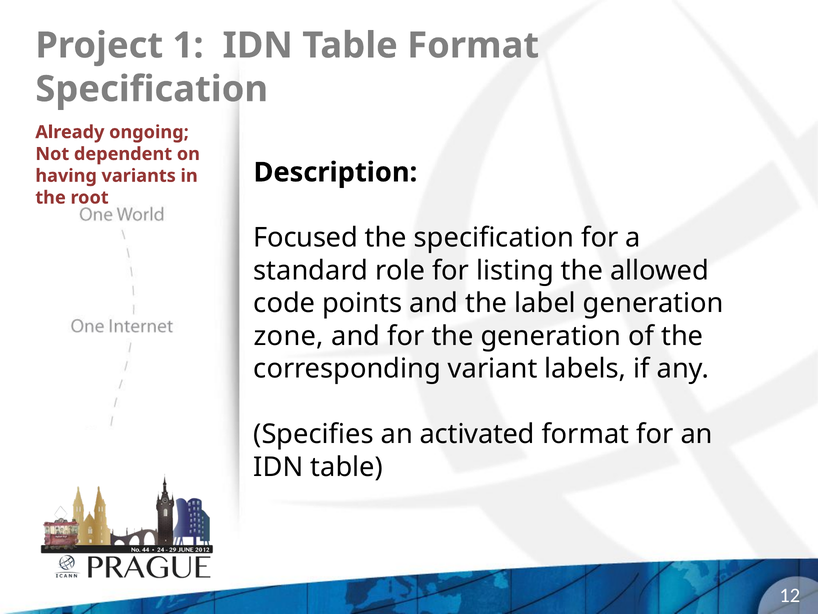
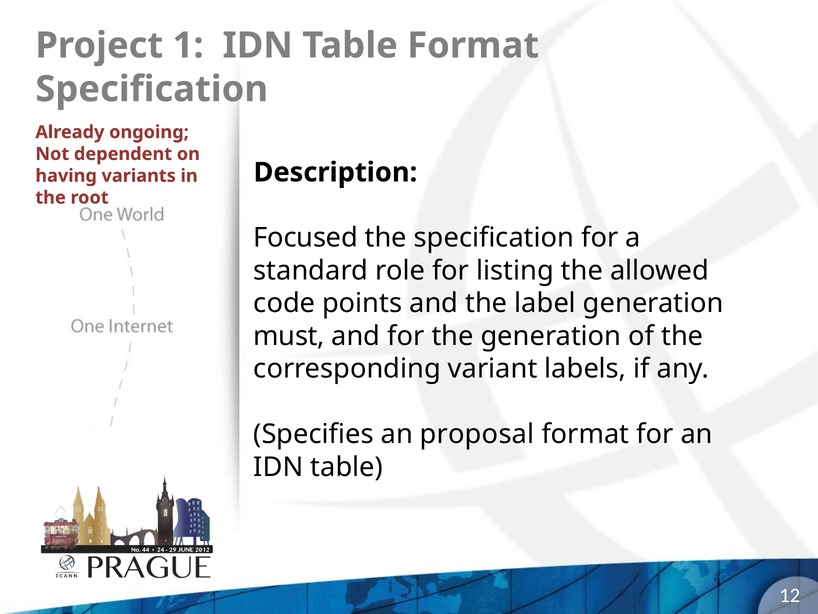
zone: zone -> must (289, 336)
activated: activated -> proposal (477, 434)
